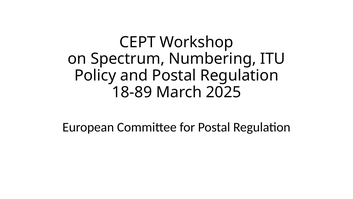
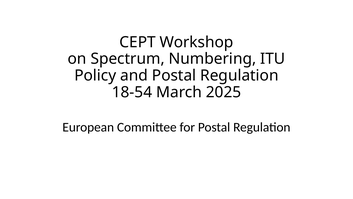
18-89: 18-89 -> 18-54 (132, 92)
